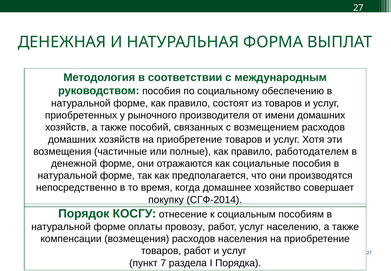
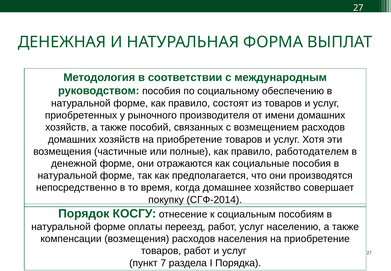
провозу: провозу -> переезд (185, 227)
